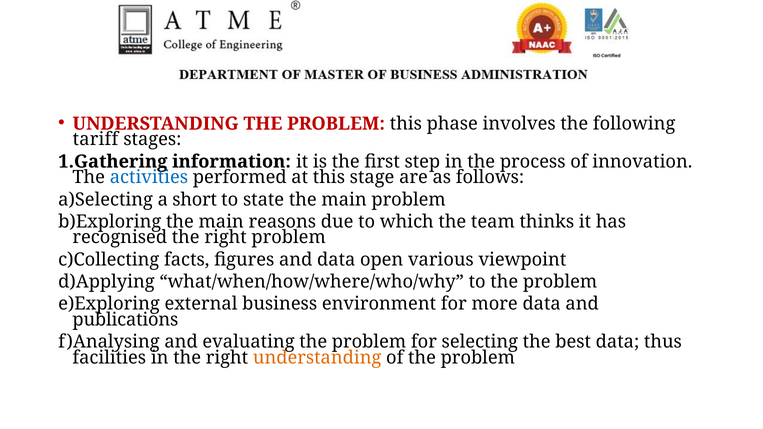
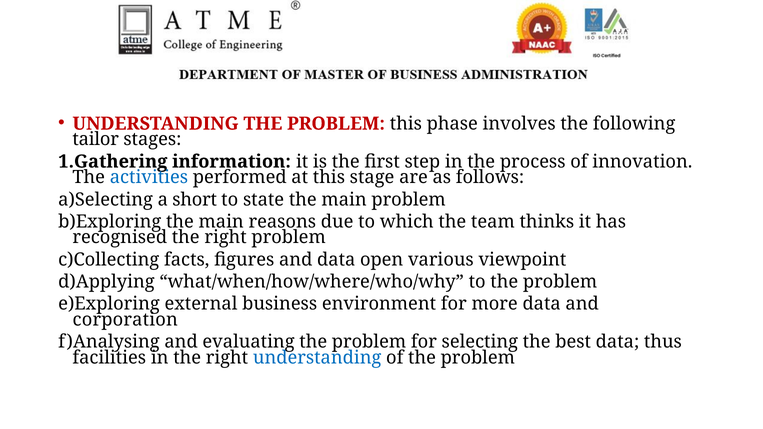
tariff: tariff -> tailor (96, 139)
publications: publications -> corporation (125, 320)
understanding colour: orange -> blue (317, 358)
